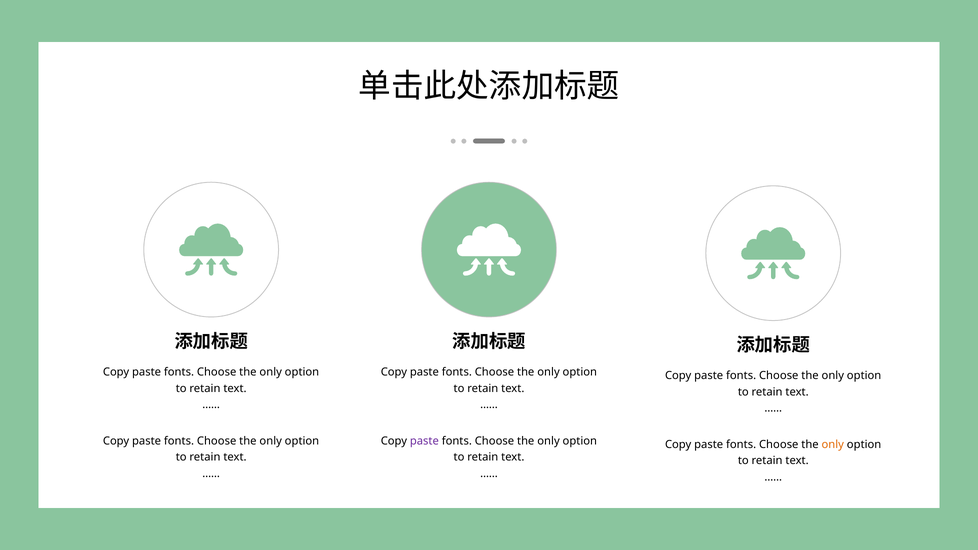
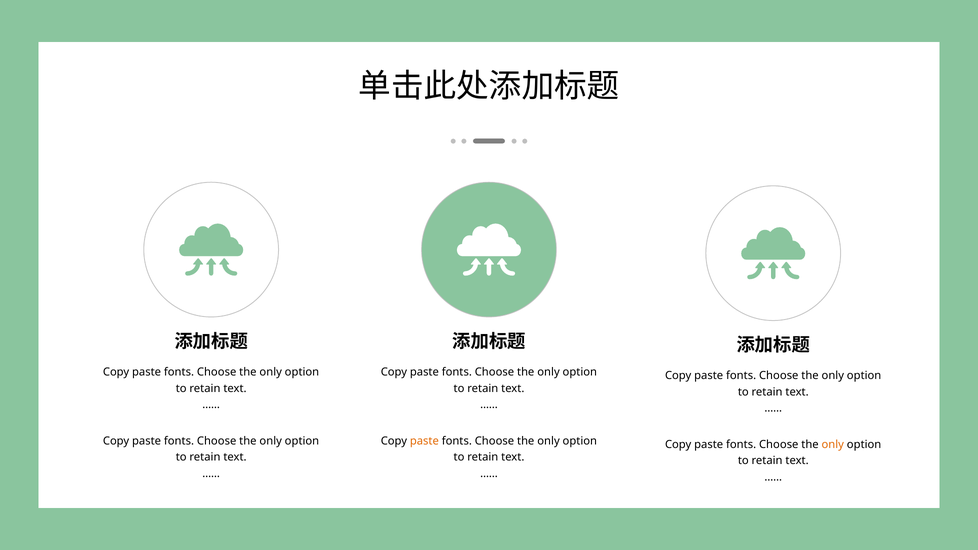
paste colour: purple -> orange (424, 441)
